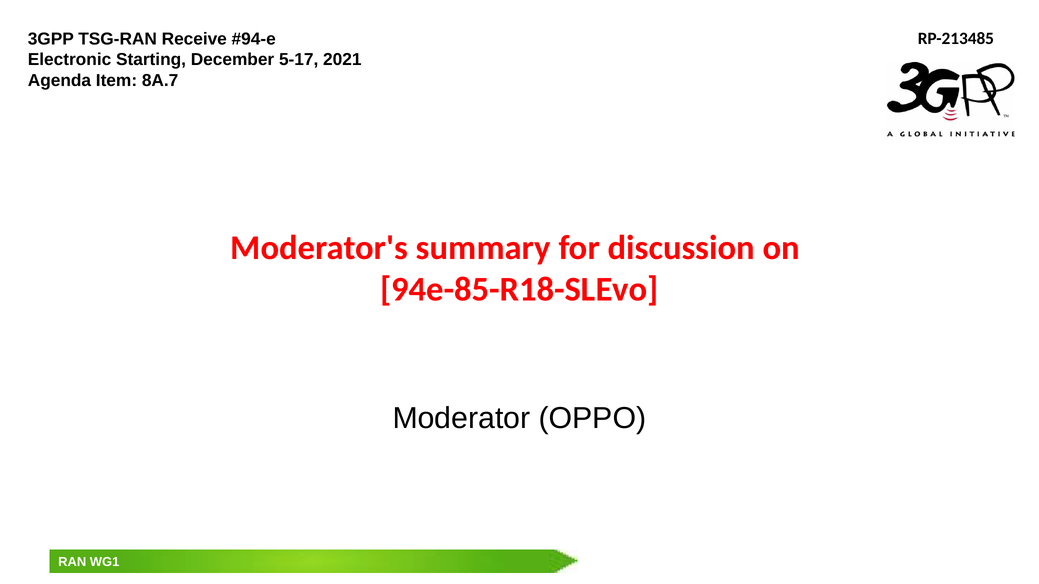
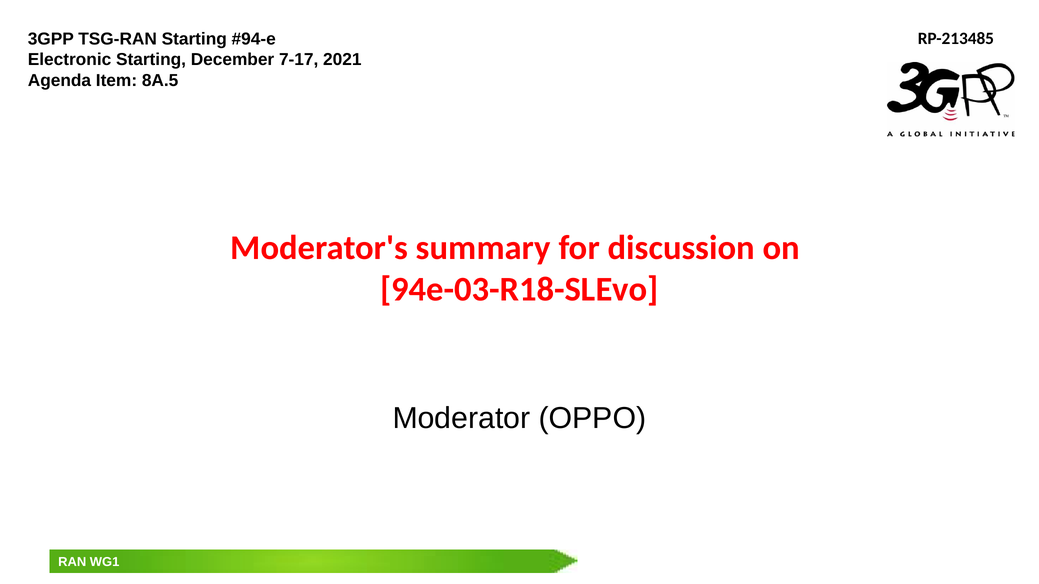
TSG-RAN Receive: Receive -> Starting (194, 39)
5-17: 5-17 -> 7-17 (299, 60)
8A.7: 8A.7 -> 8A.5 (160, 80)
94e-85-R18-SLEvo: 94e-85-R18-SLEvo -> 94e-03-R18-SLEvo (519, 289)
